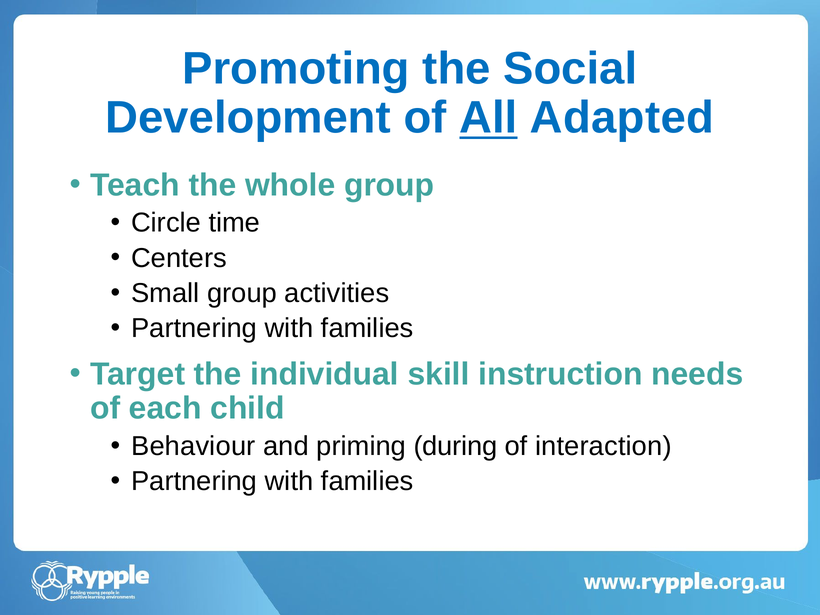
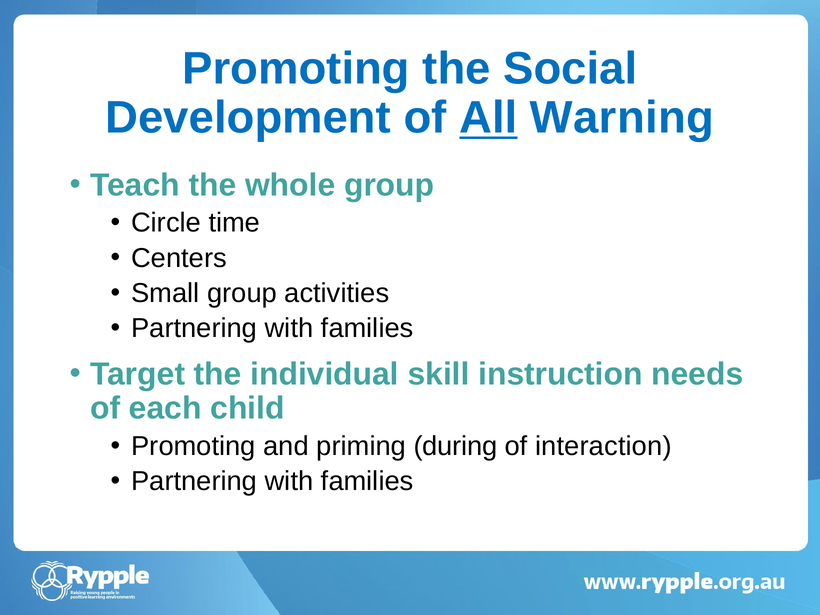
Adapted: Adapted -> Warning (622, 118)
Behaviour: Behaviour -> Promoting (193, 446)
